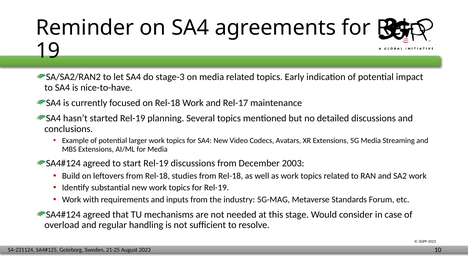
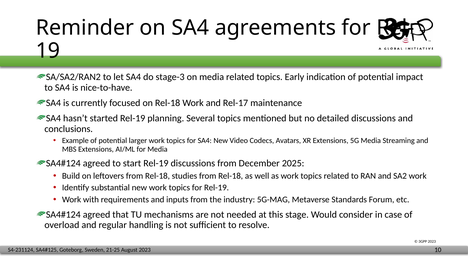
2003: 2003 -> 2025 (293, 164)
